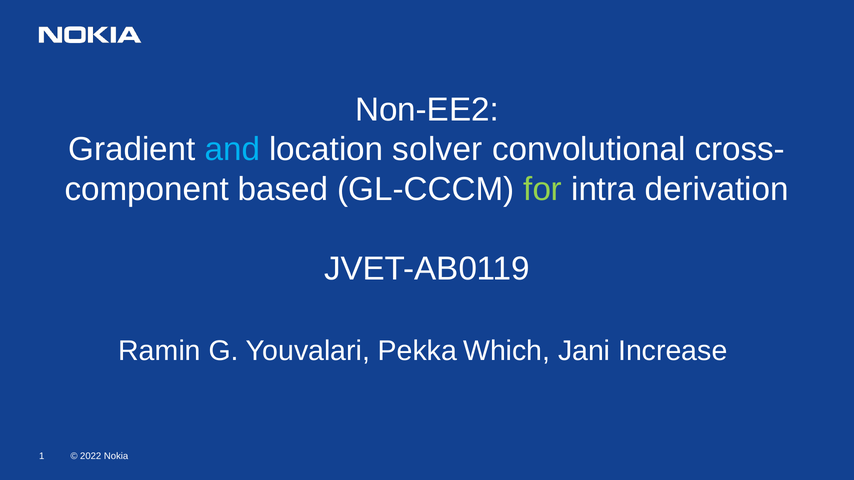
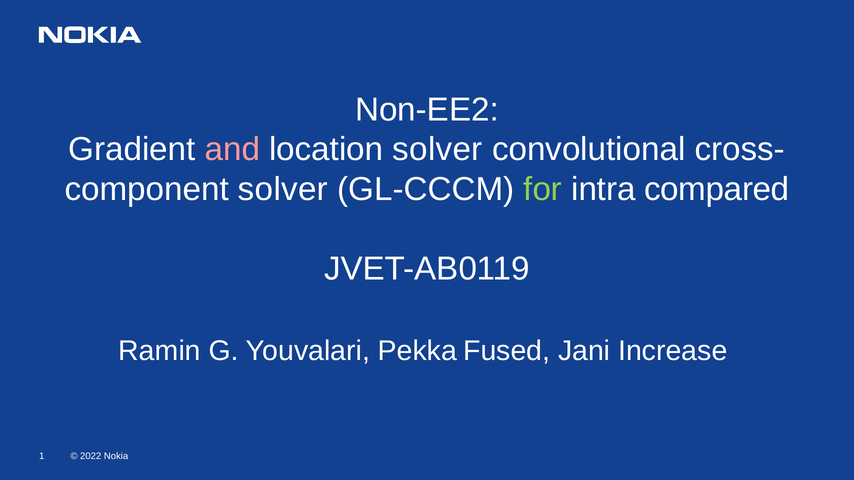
and colour: light blue -> pink (232, 150)
based: based -> solver (283, 189)
derivation: derivation -> compared (717, 189)
Which: Which -> Fused (507, 351)
